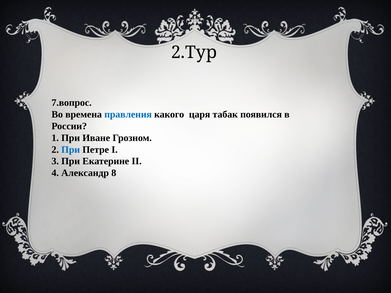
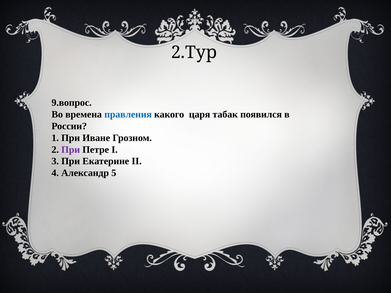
7.вопрос: 7.вопрос -> 9.вопрос (72, 103)
При colour: blue -> purple (71, 150)
8: 8 -> 5 (114, 173)
